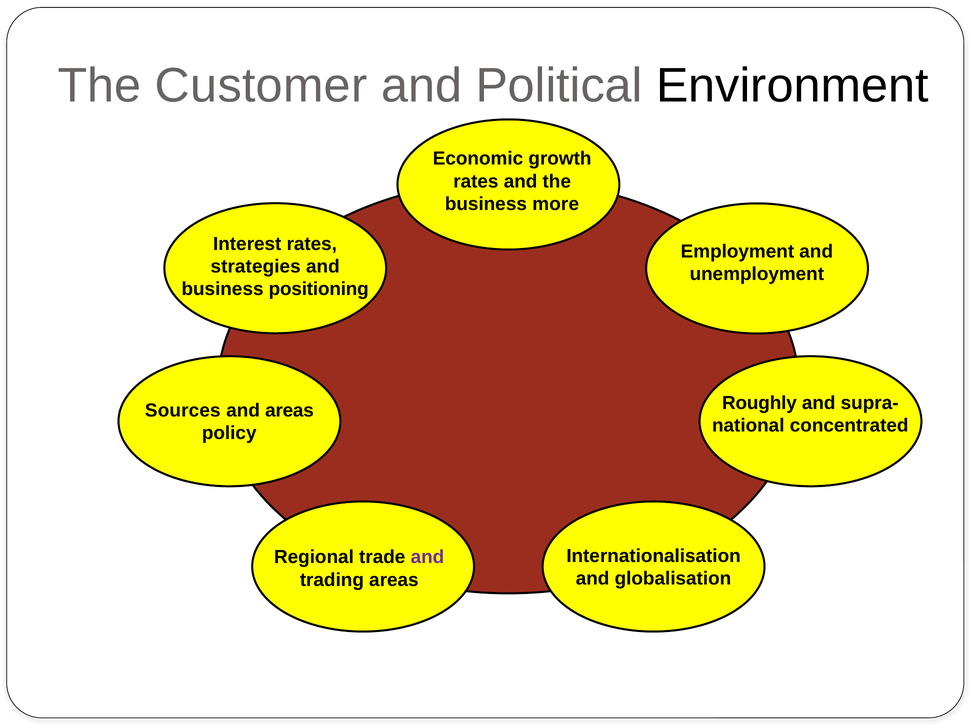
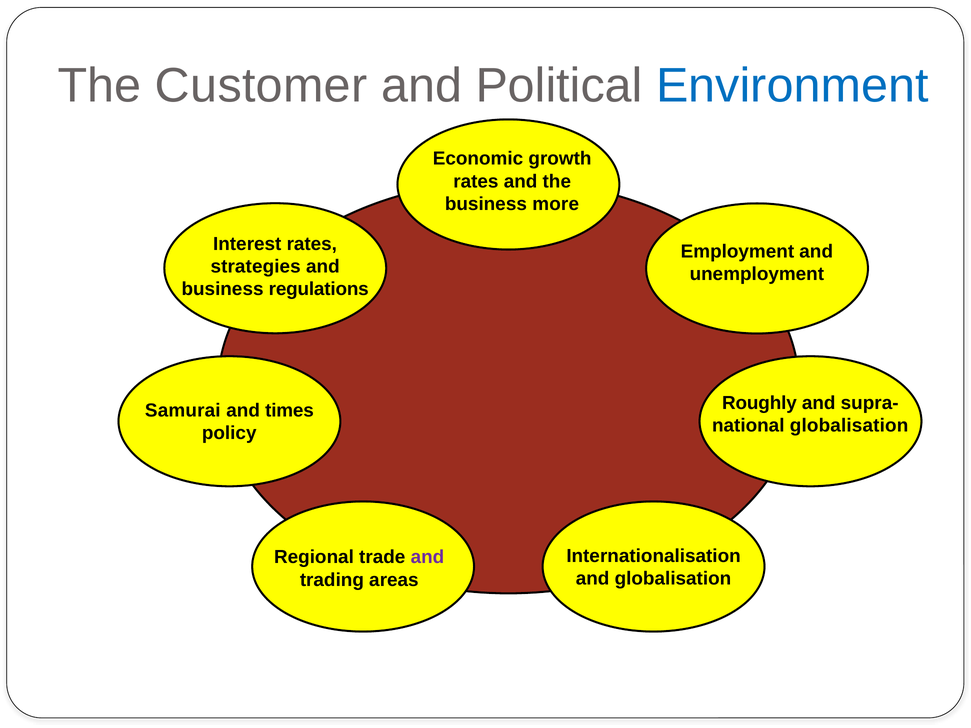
Environment colour: black -> blue (792, 86)
positioning: positioning -> regulations (319, 289)
Sources: Sources -> Samurai (183, 411)
and areas: areas -> times (289, 411)
national concentrated: concentrated -> globalisation (849, 426)
